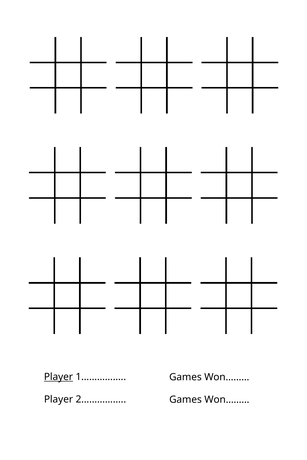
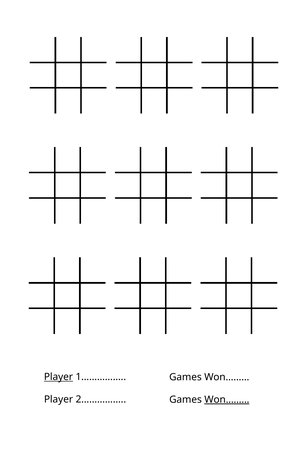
Won……… underline: none -> present (227, 400)
